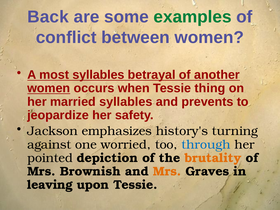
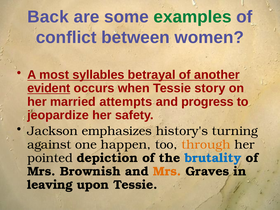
women: women -> evident (49, 88)
thing: thing -> story (210, 88)
married syllables: syllables -> attempts (126, 102)
prevents: prevents -> progress (207, 102)
worried: worried -> happen (126, 145)
through colour: blue -> orange (206, 145)
brutality colour: orange -> blue (213, 158)
